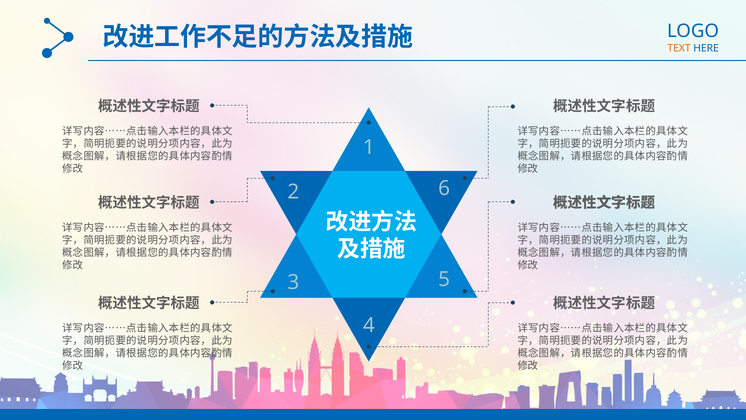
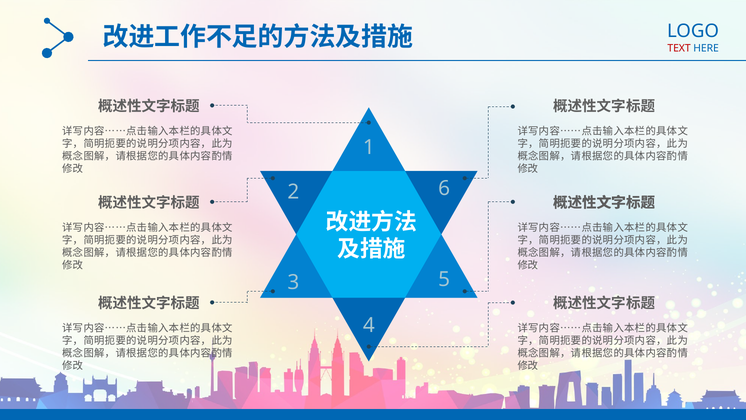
TEXT colour: orange -> red (679, 48)
